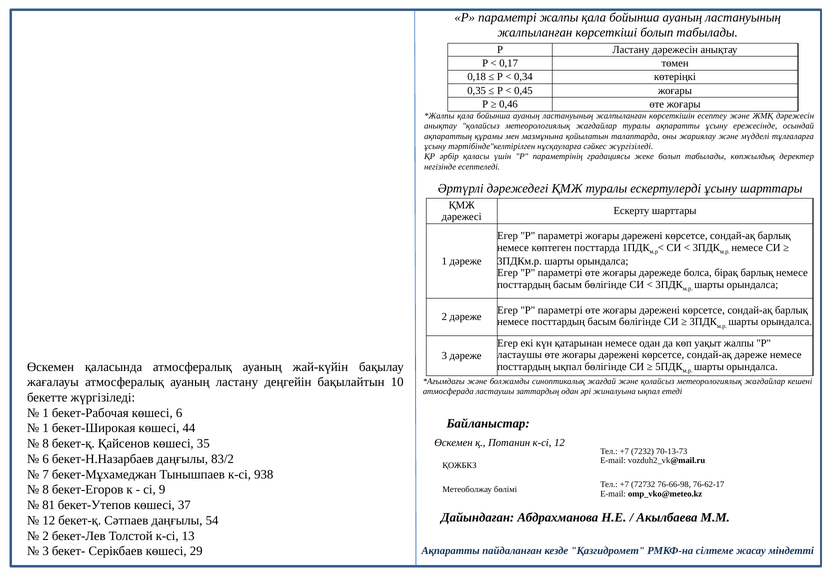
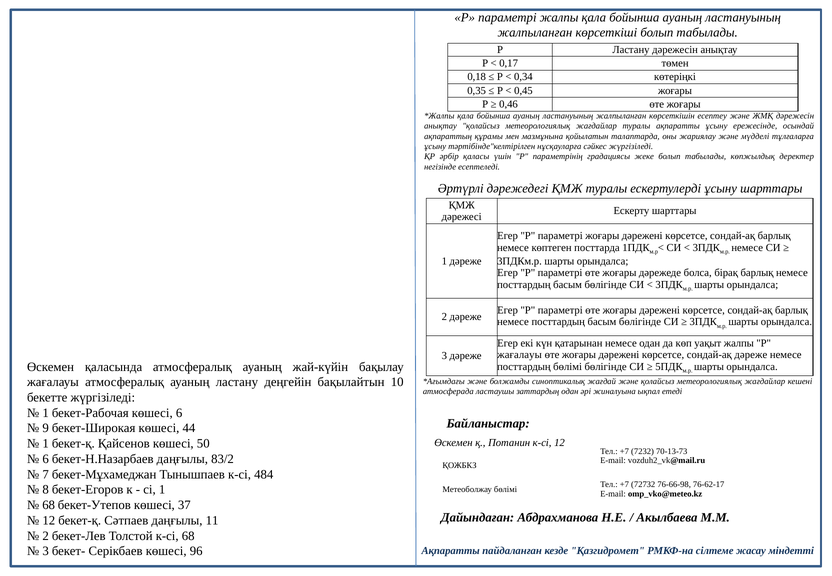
ластаушы: ластаушы -> жағалауы (520, 355)
посттардың ықпал: ықпал -> бөлімі (568, 367)
1: 1 -> 9 (46, 428)
8: 8 -> 1 (46, 444)
35: 35 -> 50 (203, 444)
938: 938 -> 484 (264, 474)
сі 9: 9 -> 1 (162, 490)
81: 81 -> 68 (49, 505)
54: 54 -> 11 (212, 520)
к-сі 13: 13 -> 68 (188, 536)
29: 29 -> 96 (196, 551)
